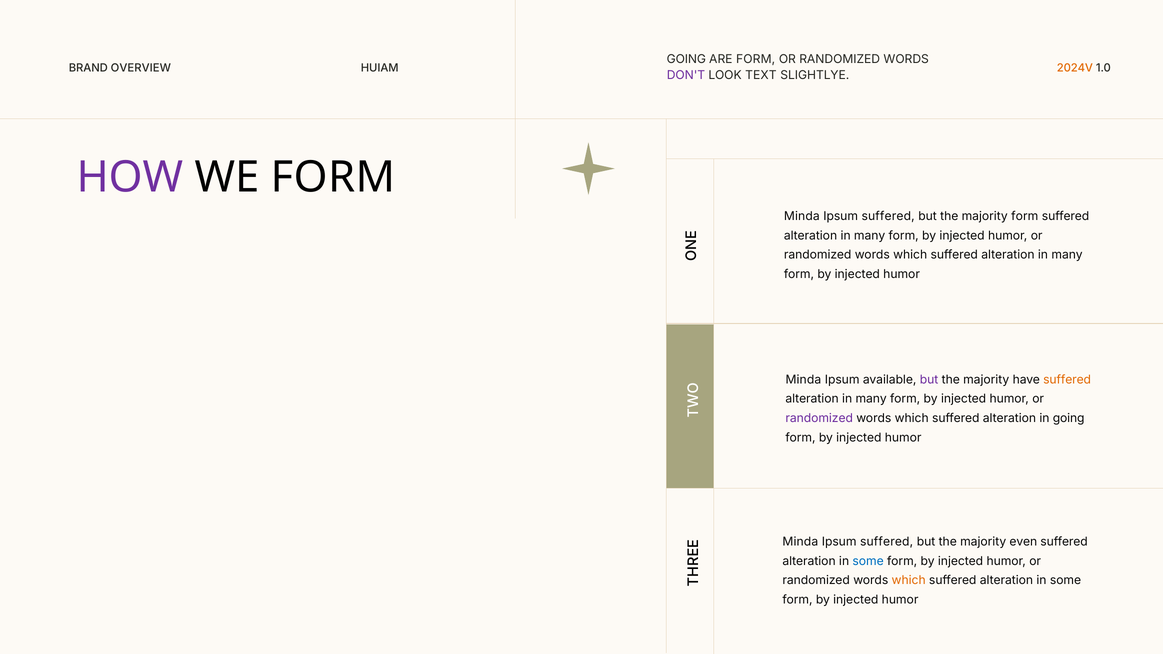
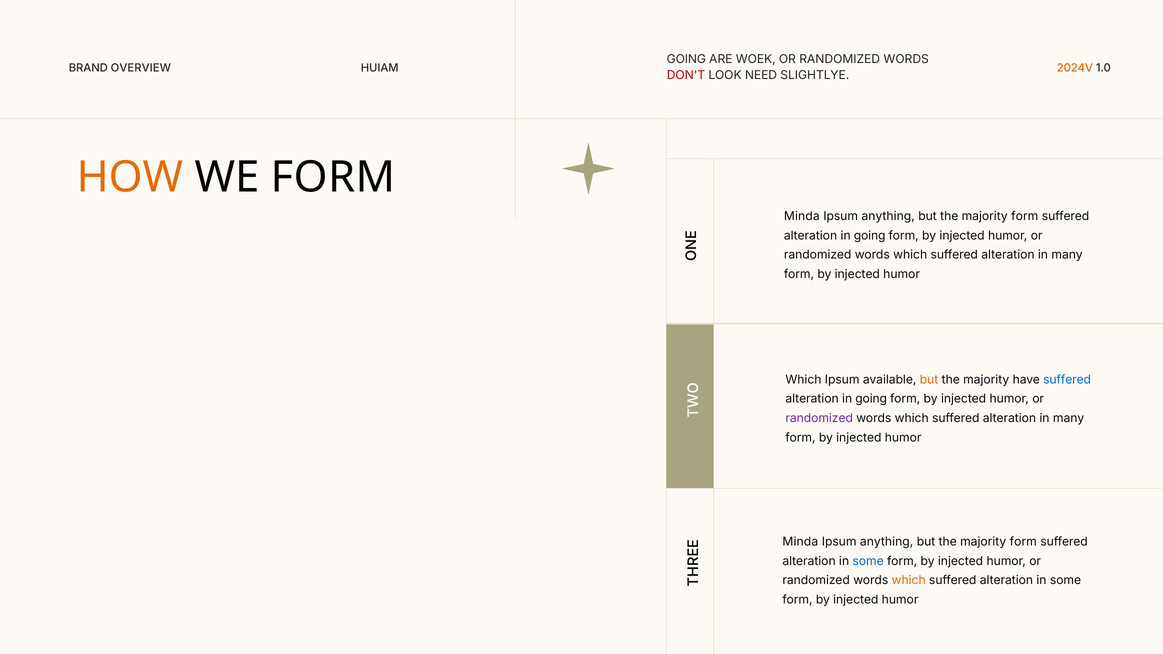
ARE FORM: FORM -> WOEK (756, 59)
DON'T colour: purple -> red (686, 75)
TEXT: TEXT -> NEED (761, 75)
HOW colour: purple -> orange (130, 178)
suffered: suffered -> anything (888, 216)
many: many -> going (870, 236)
Minda: Minda -> Which (803, 380)
but colour: purple -> orange (929, 380)
suffered colour: orange -> blue (1067, 380)
many: many -> going (871, 399)
going: going -> many (1069, 418)
suffered: suffered -> anything (887, 542)
even: even -> form (1023, 542)
